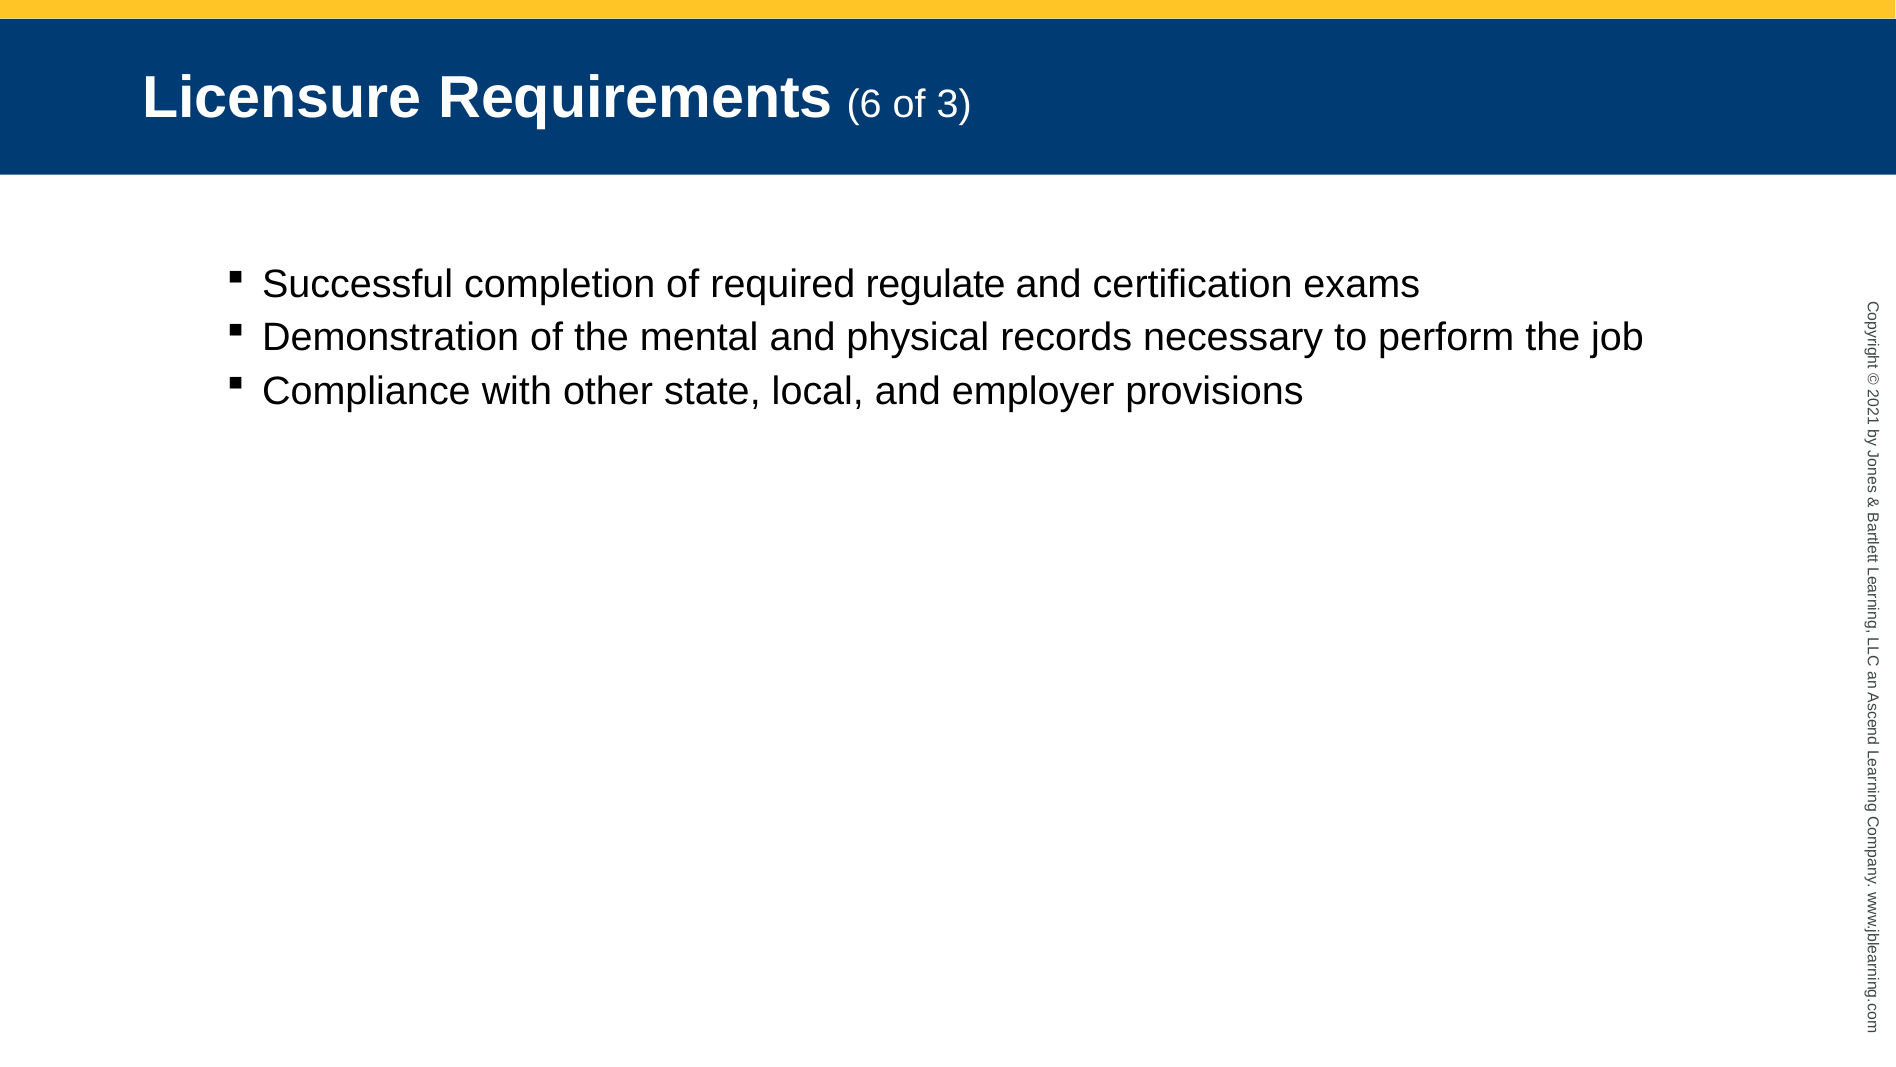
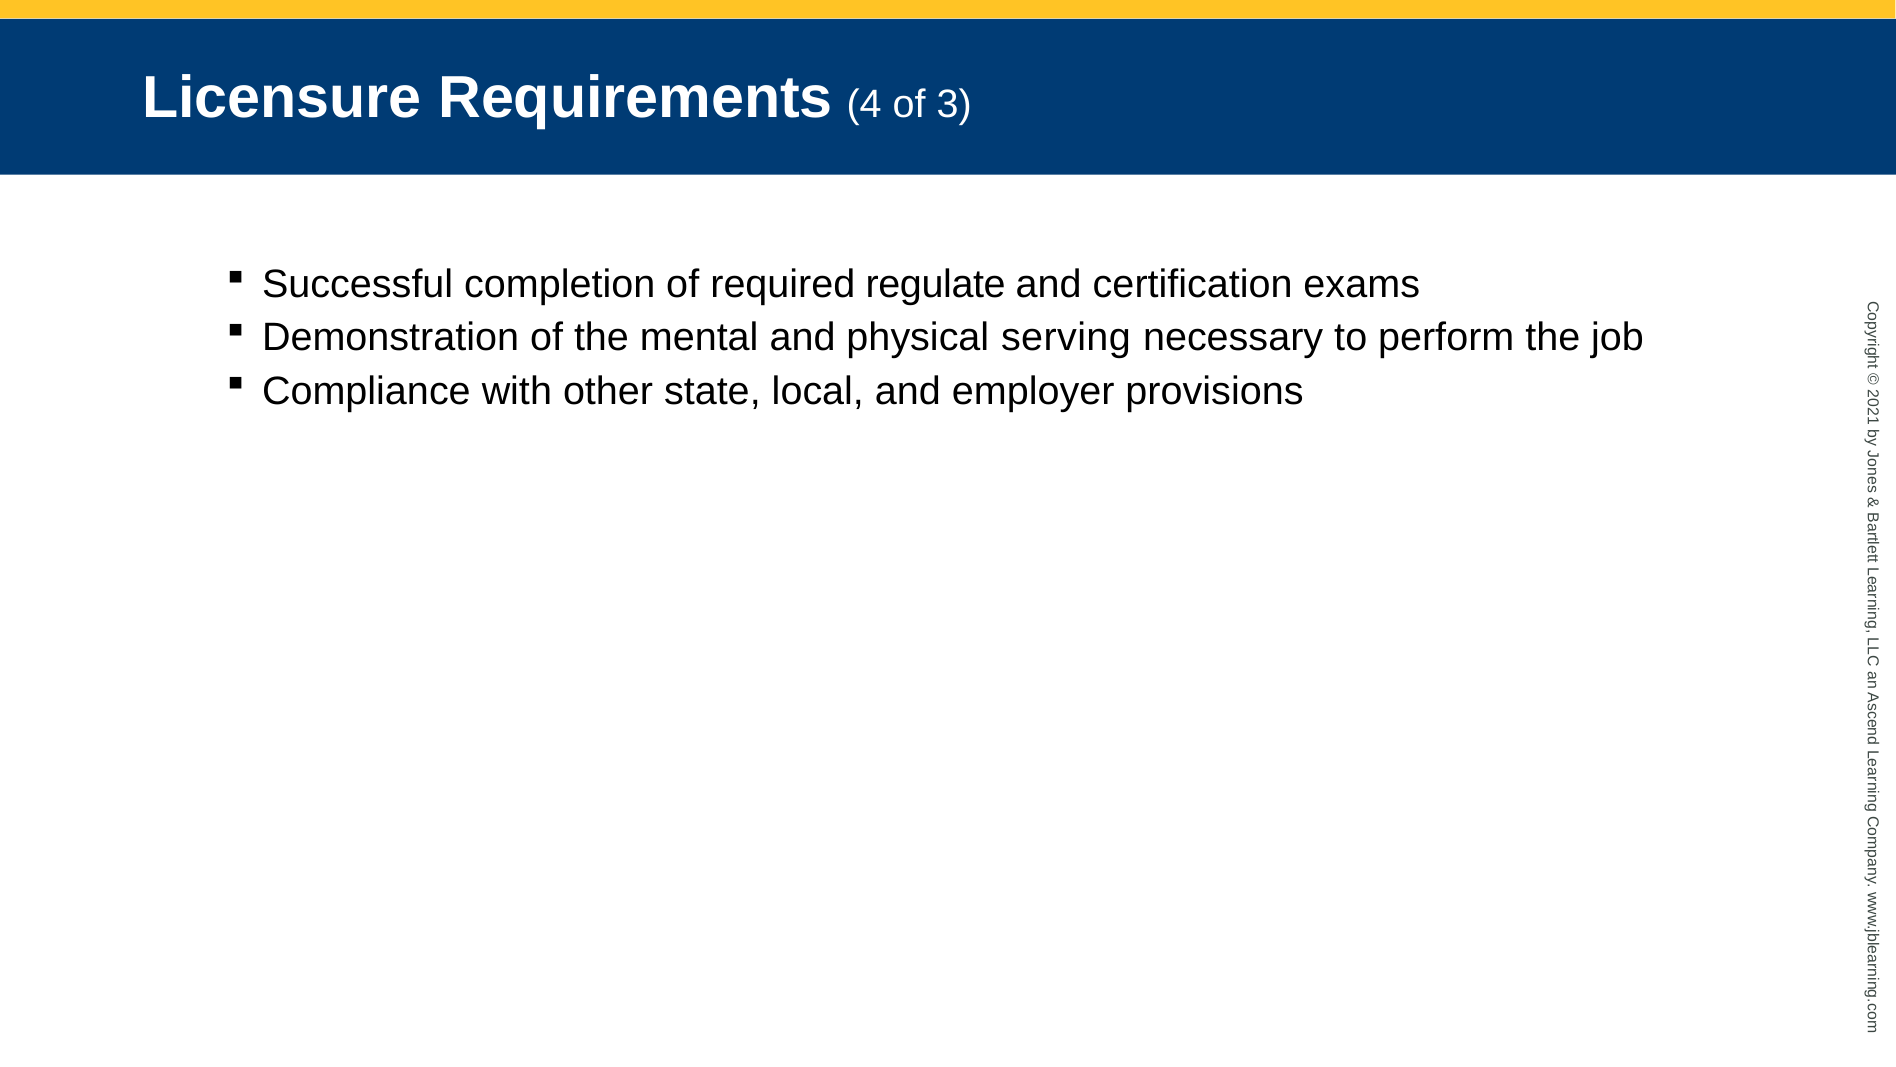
6: 6 -> 4 (864, 104)
records: records -> serving (1066, 338)
